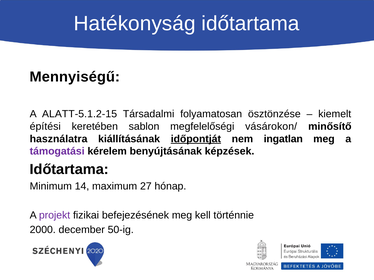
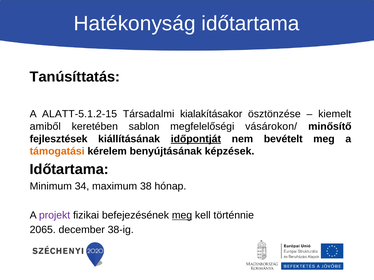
Mennyiségű: Mennyiségű -> Tanúsíttatás (75, 77)
folyamatosan: folyamatosan -> kialakításakor (211, 114)
építési: építési -> amiből (45, 127)
használatra: használatra -> fejlesztések (59, 139)
ingatlan: ingatlan -> bevételt (283, 139)
támogatási colour: purple -> orange (57, 152)
14: 14 -> 34 (82, 186)
27: 27 -> 38 (146, 186)
meg underline: none -> present (182, 216)
2000: 2000 -> 2065 (43, 230)
50-ig: 50-ig -> 38-ig (121, 230)
